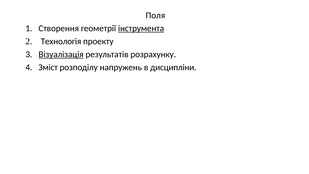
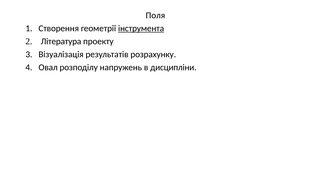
Технологія: Технологія -> Література (61, 41)
Візуалізація underline: present -> none (61, 54)
Зміст: Зміст -> Овал (48, 67)
